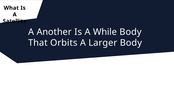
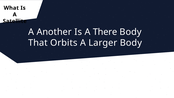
While: While -> There (105, 32)
